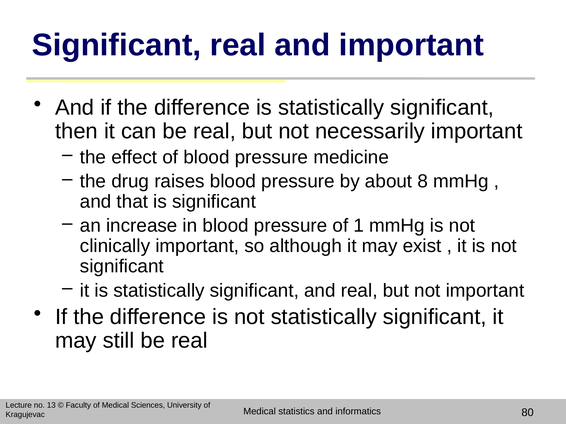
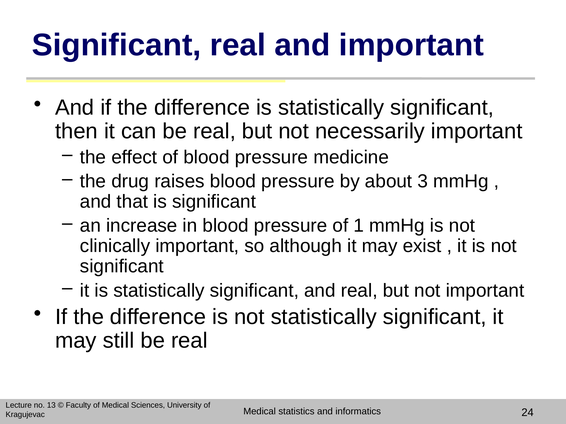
8: 8 -> 3 (423, 182)
80: 80 -> 24 (528, 413)
